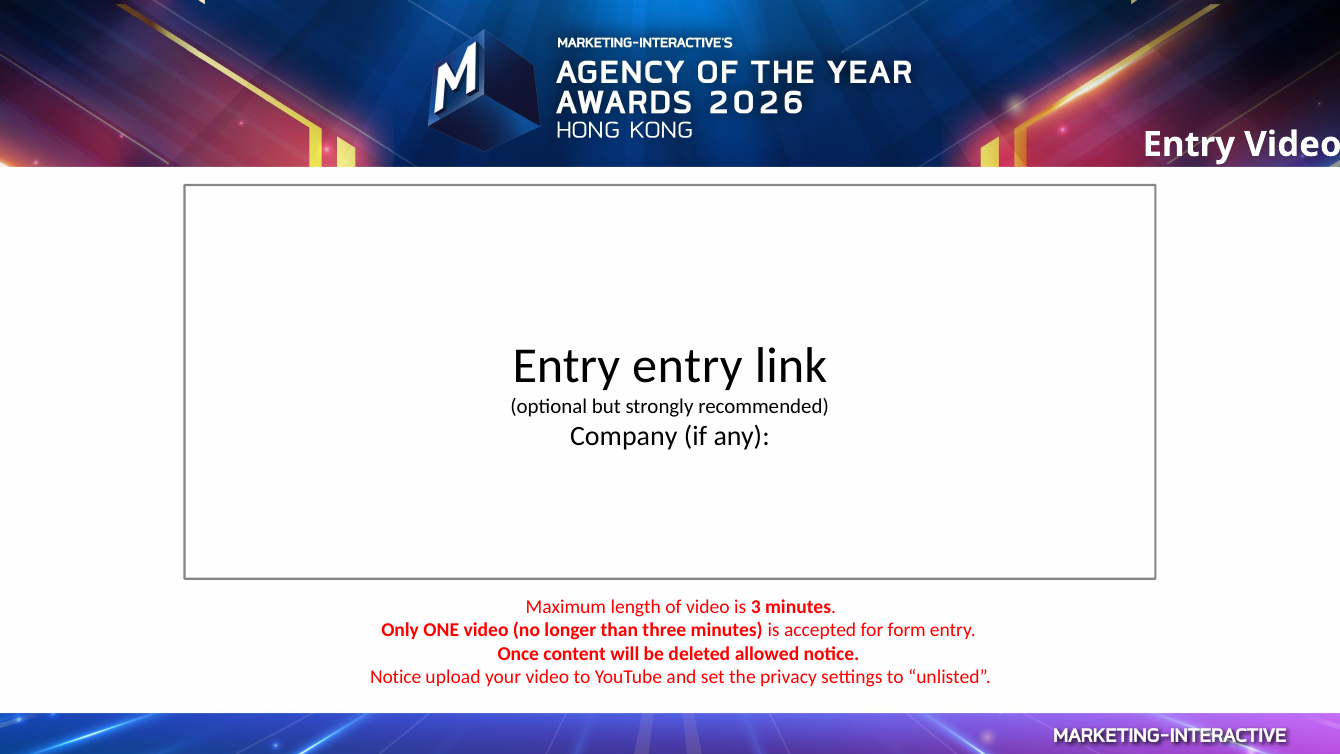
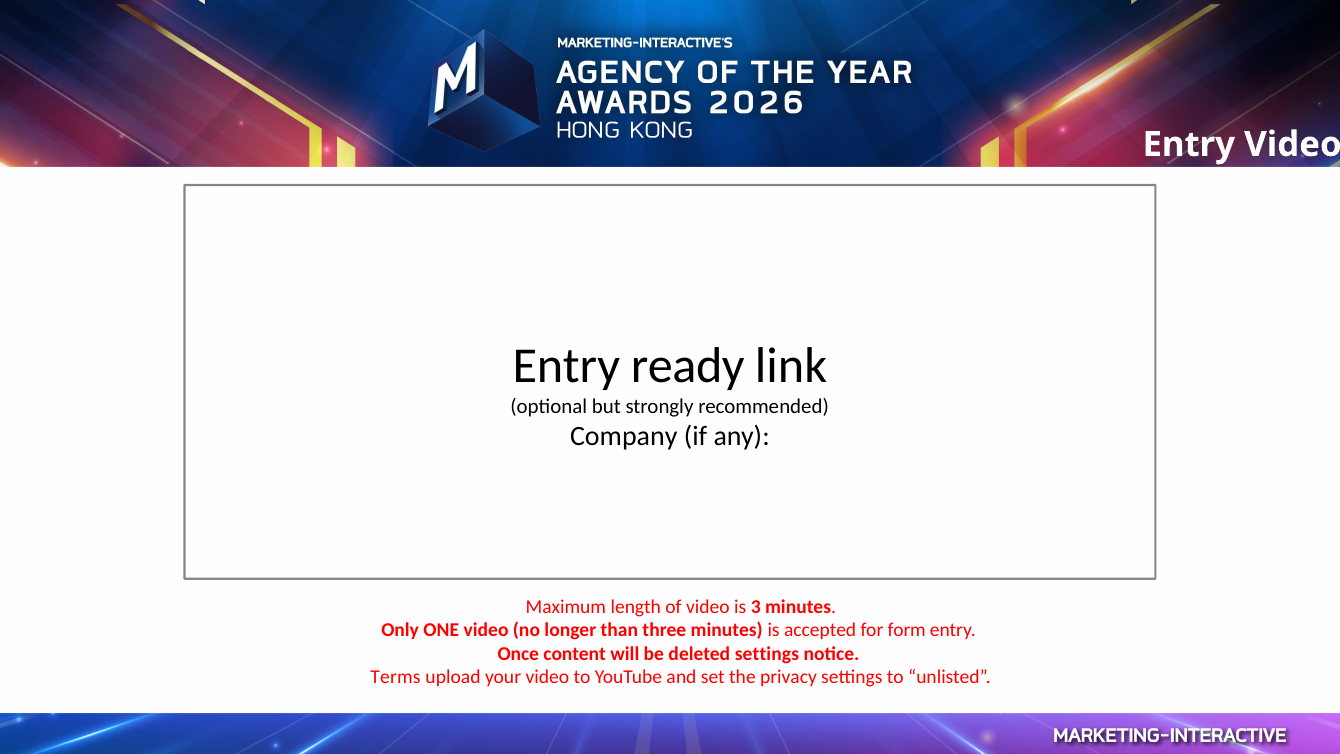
Entry entry: entry -> ready (688, 366)
deleted allowed: allowed -> settings (767, 653)
Notice: Notice -> Terms (396, 677)
